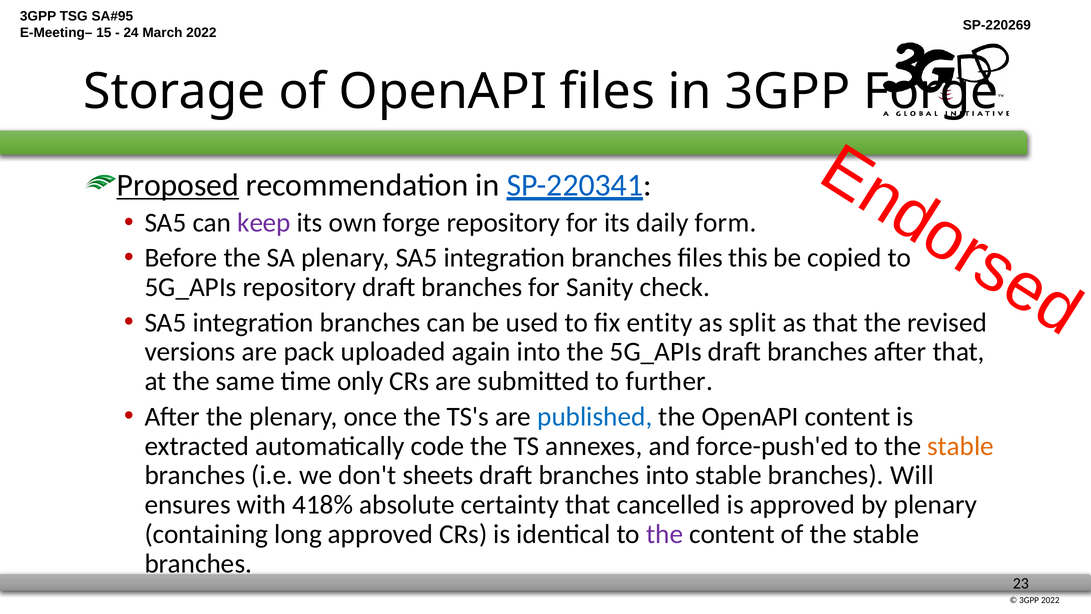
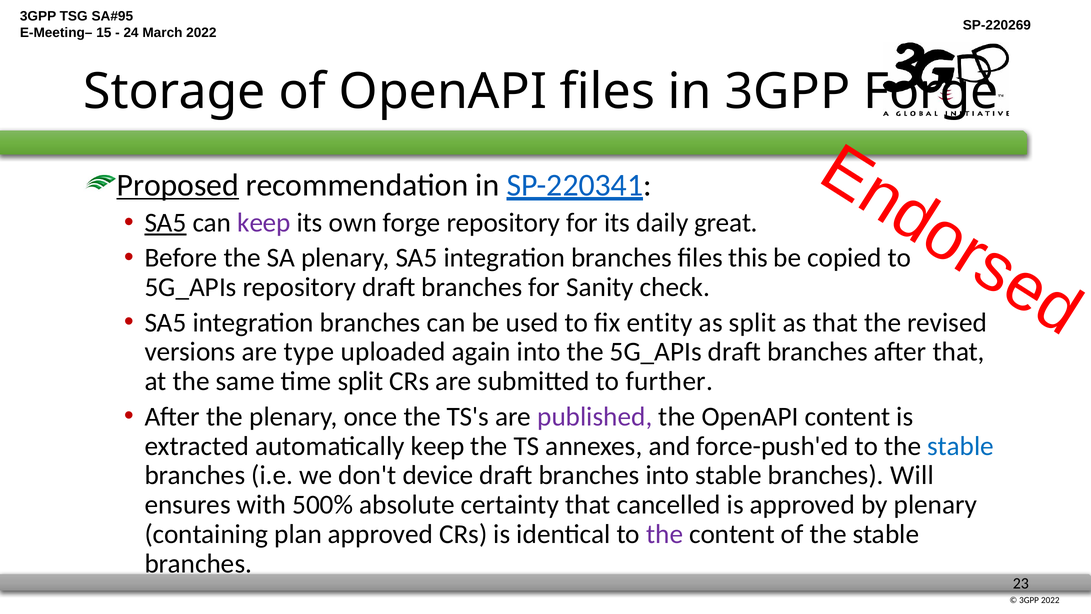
SA5 underline: none -> present (166, 223)
form: form -> great (726, 223)
pack: pack -> type (309, 352)
time only: only -> split (361, 381)
published colour: blue -> purple (595, 416)
automatically code: code -> keep (438, 446)
stable colour: orange -> blue (961, 446)
sheets: sheets -> device (438, 475)
418%: 418% -> 500% (323, 505)
long: long -> plan (298, 534)
